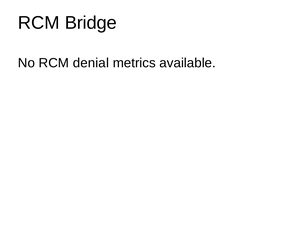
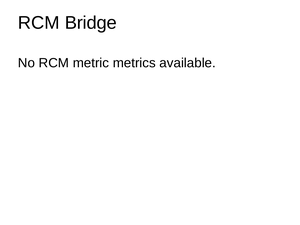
denial: denial -> metric (91, 63)
